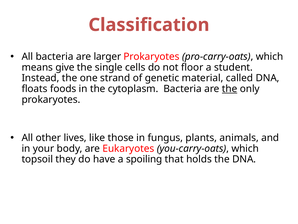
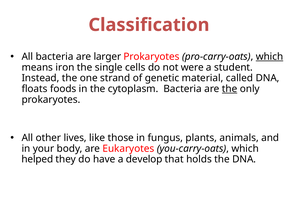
which underline: none -> present (270, 56)
give: give -> iron (65, 67)
floor: floor -> were (192, 67)
topsoil: topsoil -> helped (37, 159)
spoiling: spoiling -> develop (144, 159)
